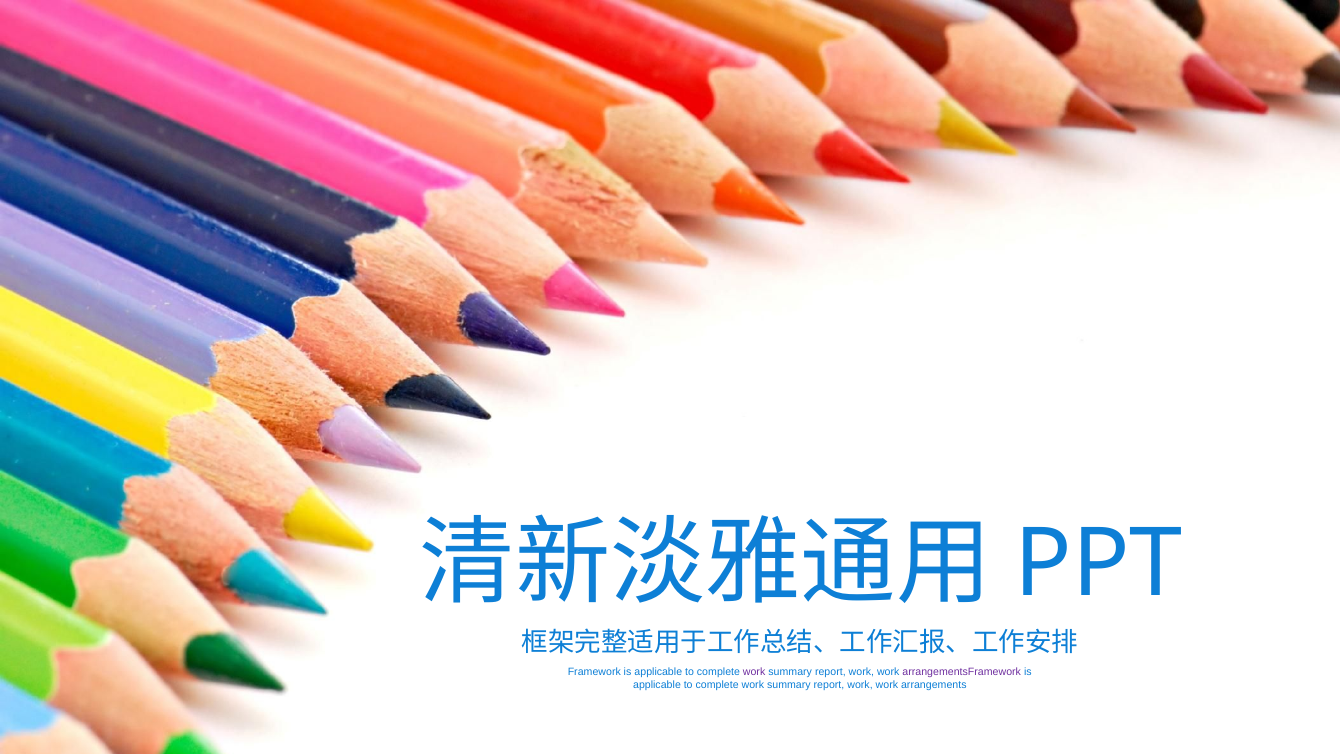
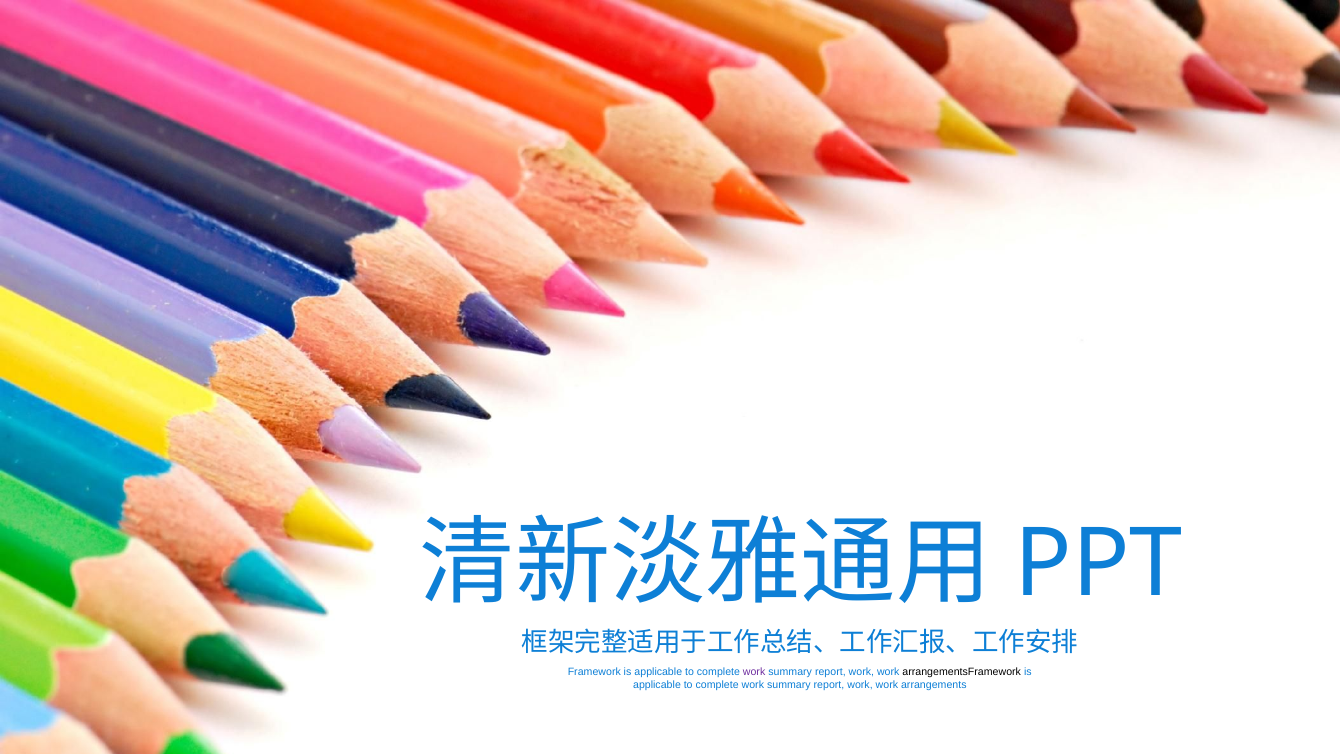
arrangementsFramework colour: purple -> black (962, 672)
